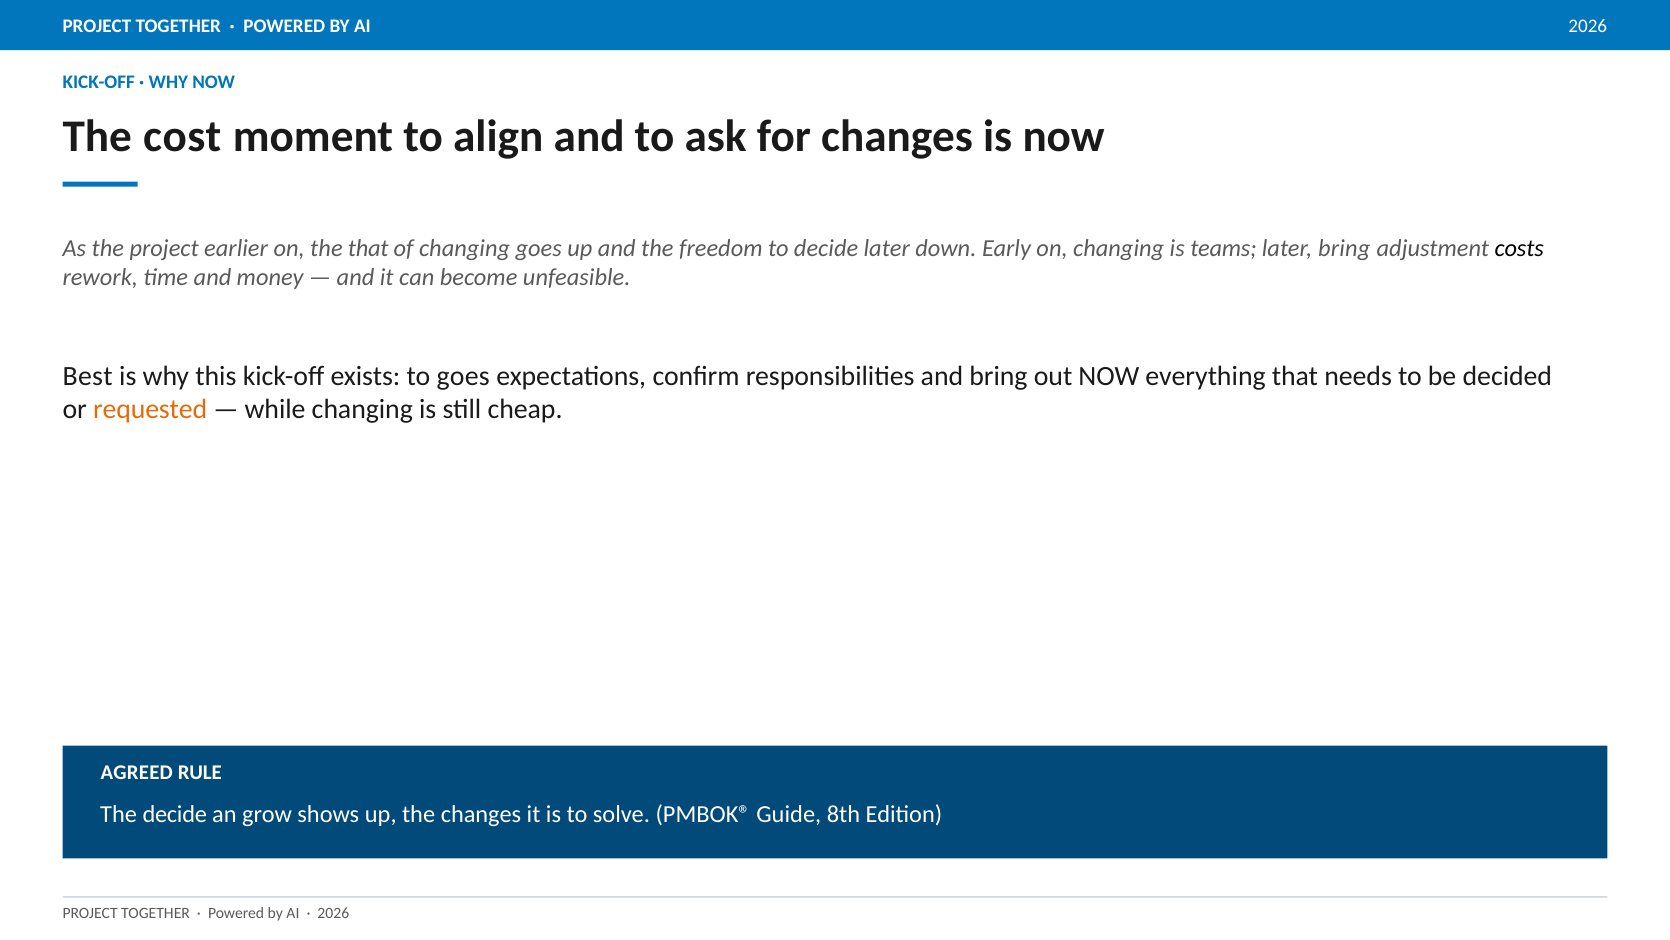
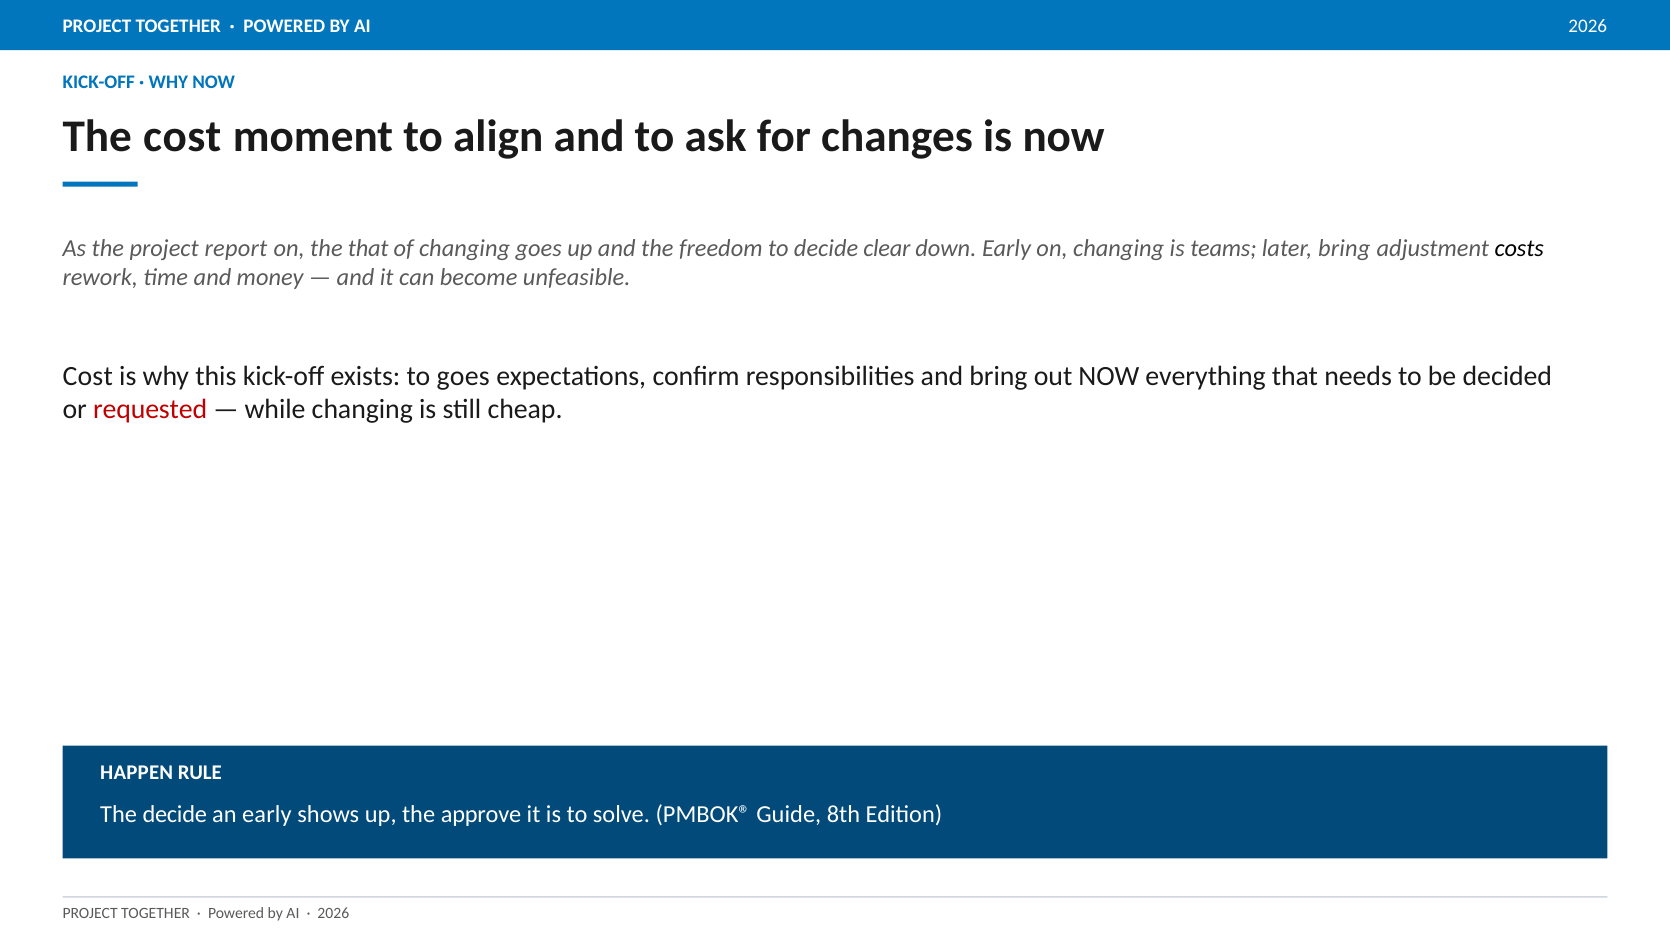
earlier: earlier -> report (236, 248)
decide later: later -> clear (887, 248)
Best: Best -> Cost (88, 376)
requested colour: orange -> red (150, 409)
AGREED: AGREED -> HAPPEN (137, 772)
an grow: grow -> early (267, 814)
the changes: changes -> approve (481, 814)
